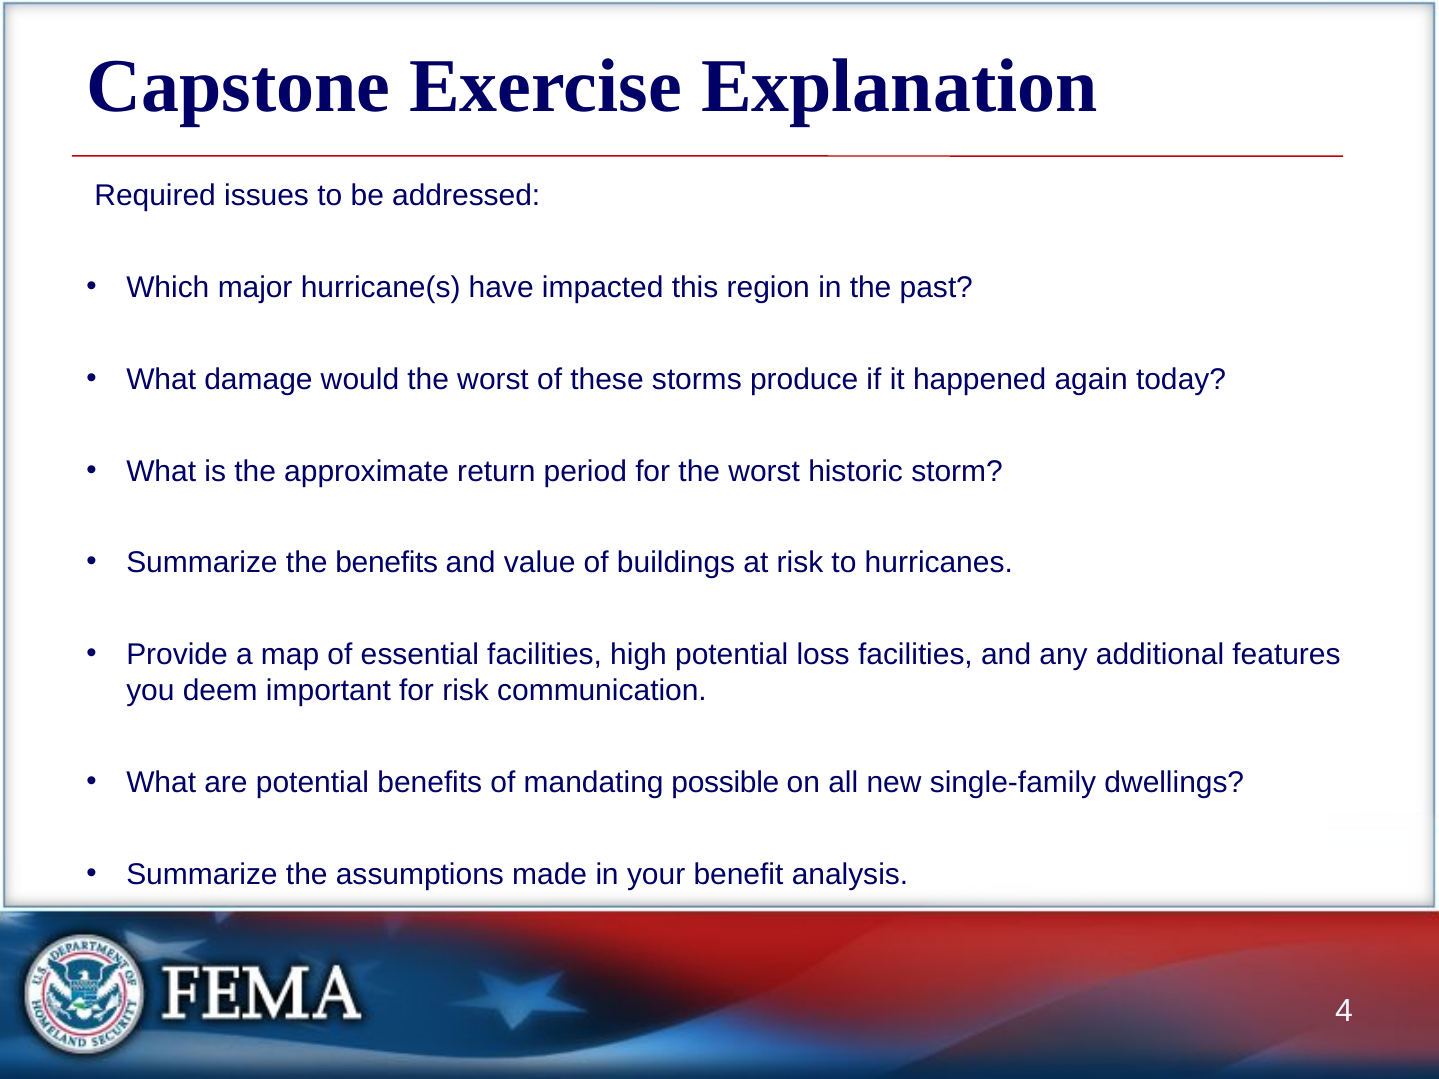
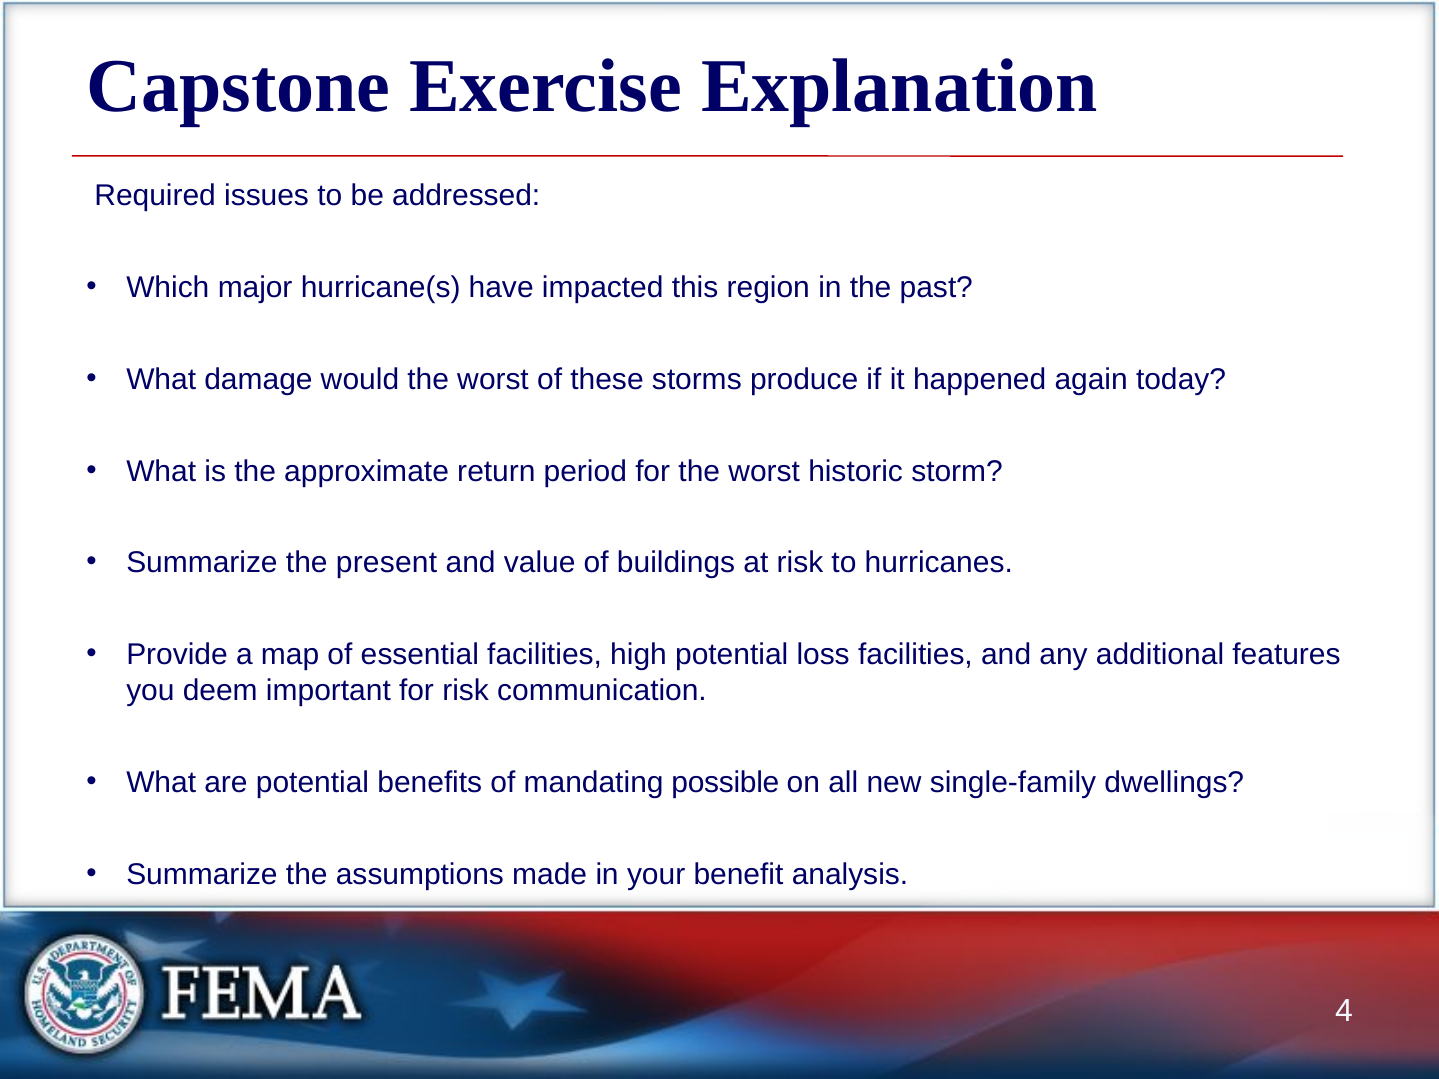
the benefits: benefits -> present (387, 563)
